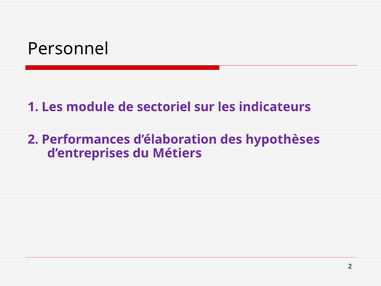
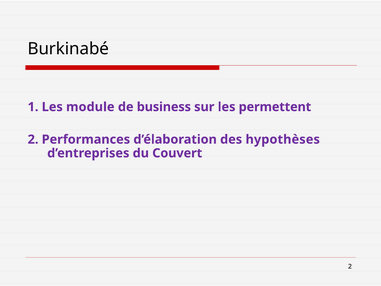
Personnel: Personnel -> Burkinabé (68, 49)
sectoriel: sectoriel -> business (164, 107)
indicateurs: indicateurs -> permettent (275, 107)
Métiers: Métiers -> Couvert (177, 153)
